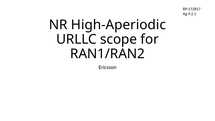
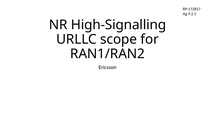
High-Aperiodic: High-Aperiodic -> High-Signalling (119, 25)
